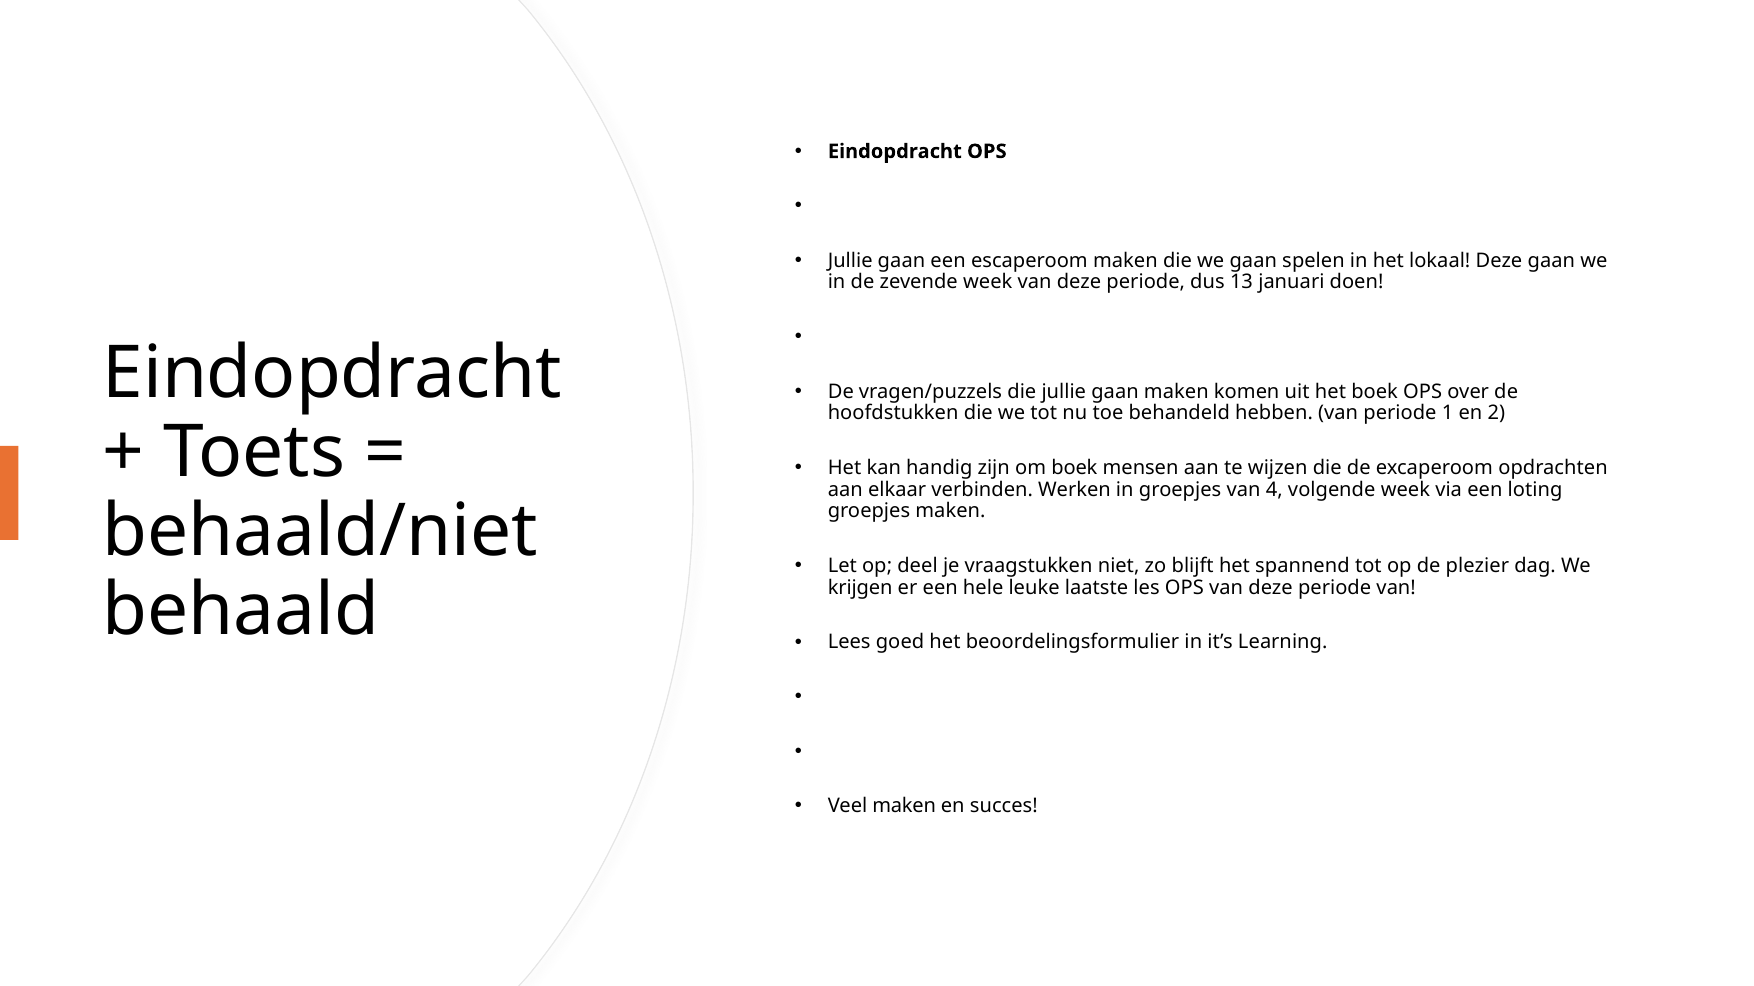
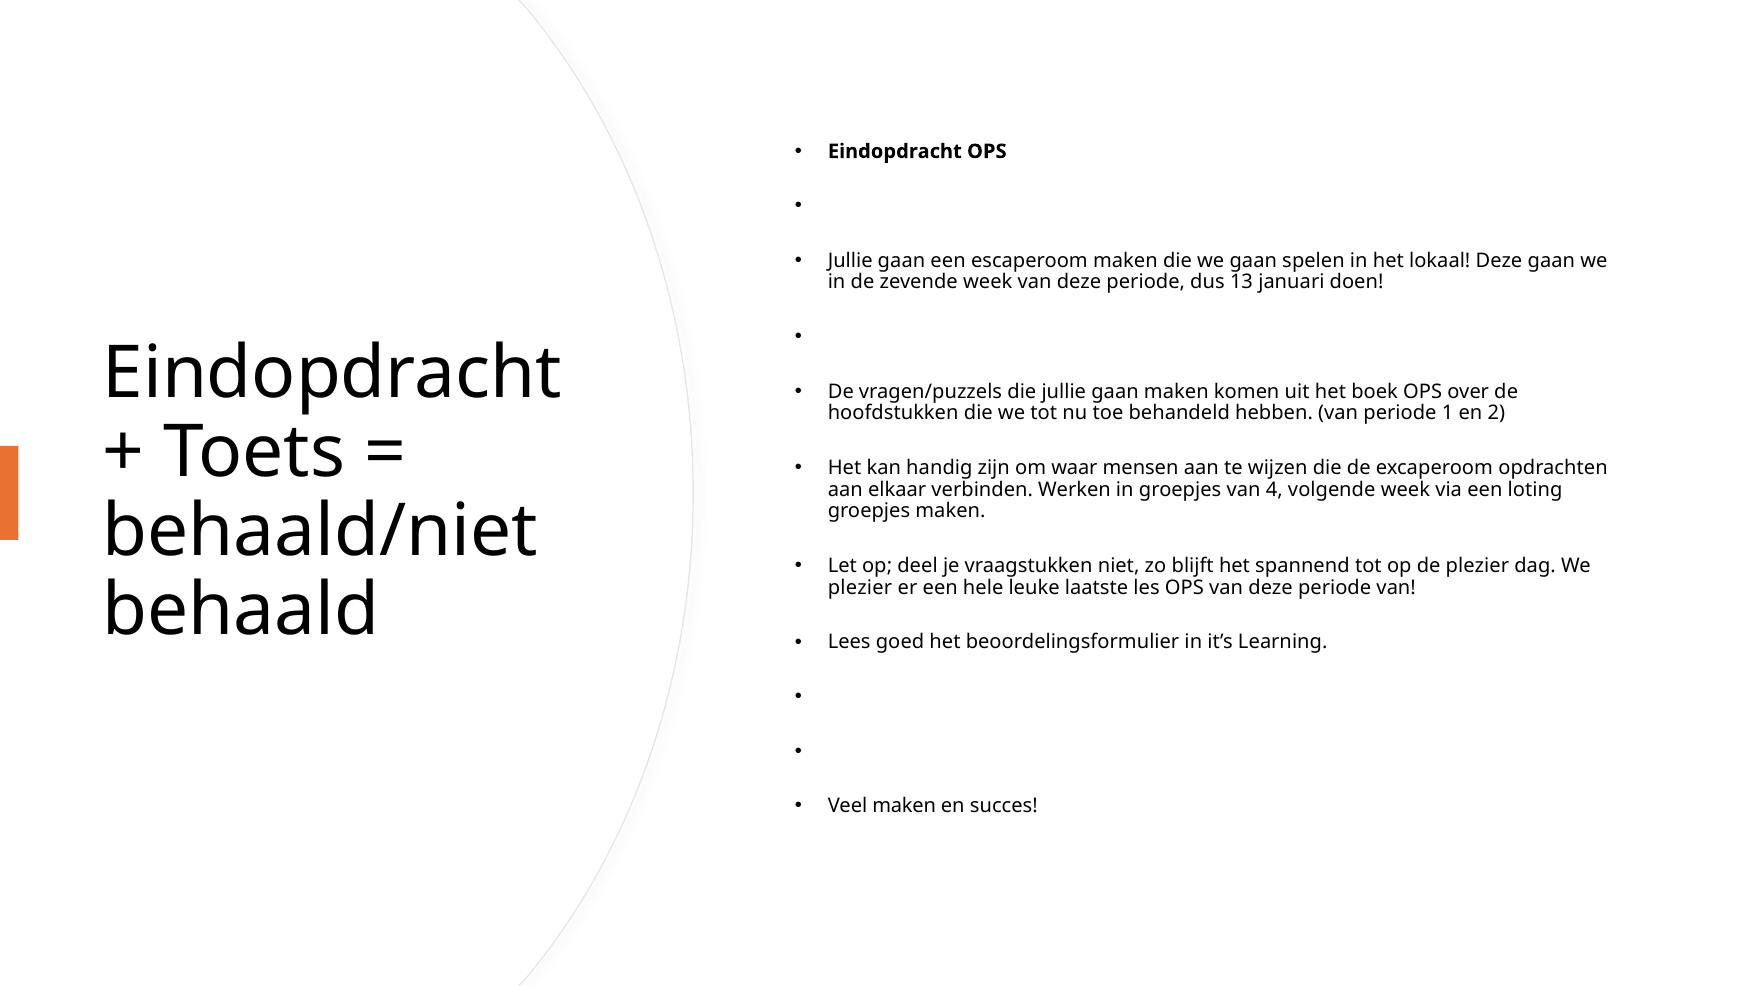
om boek: boek -> waar (1074, 468)
krijgen: krijgen -> plezier (860, 588)
